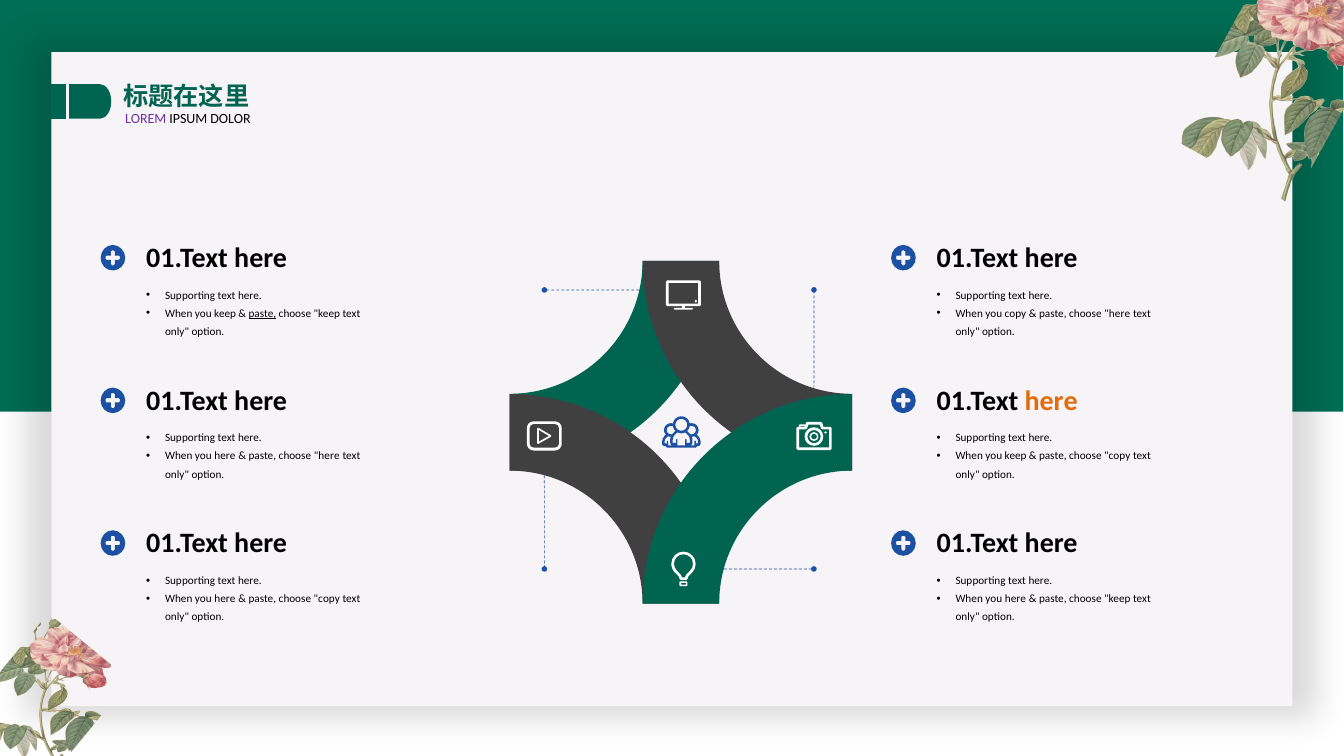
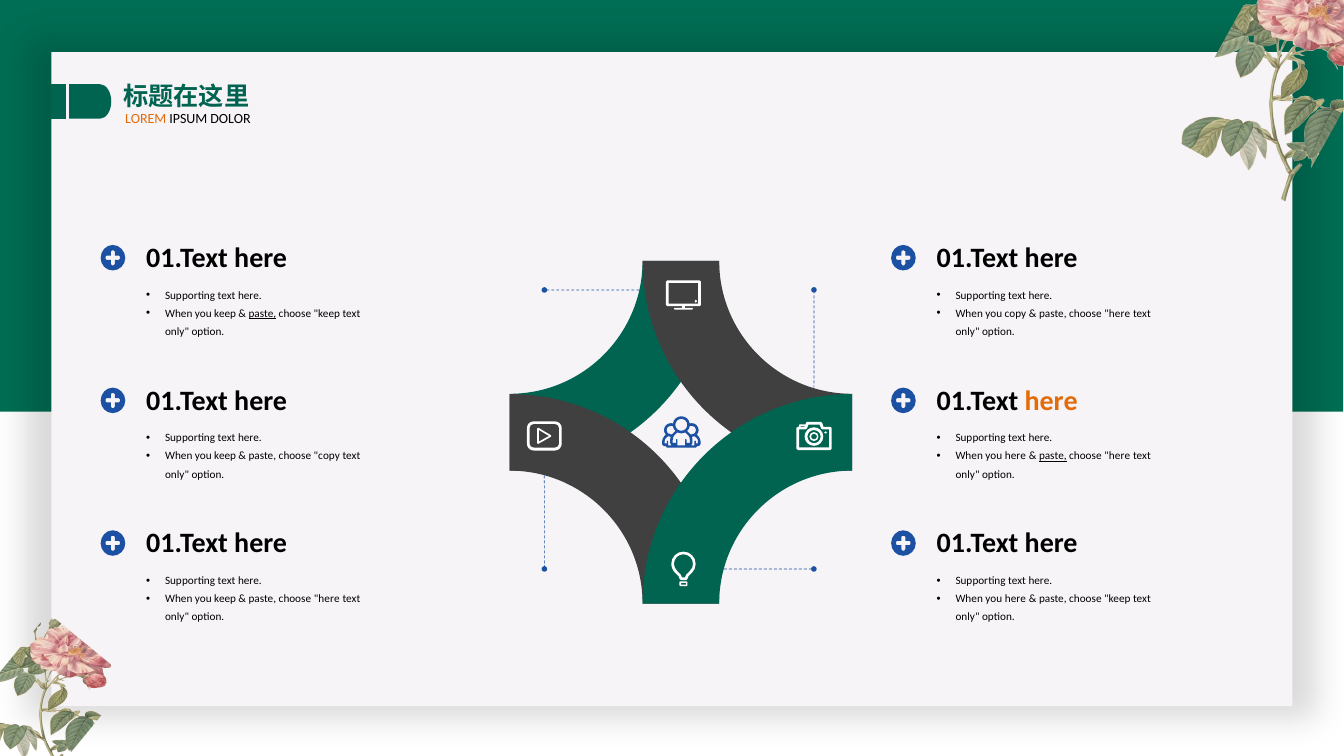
LOREM colour: purple -> orange (146, 119)
here: here -> keep (225, 456)
here: here -> copy (327, 456)
keep: keep -> here (1015, 456)
paste underline: none -> present (1053, 456)
copy: copy -> here (1117, 456)
here: here -> keep (225, 599)
copy: copy -> here (327, 599)
